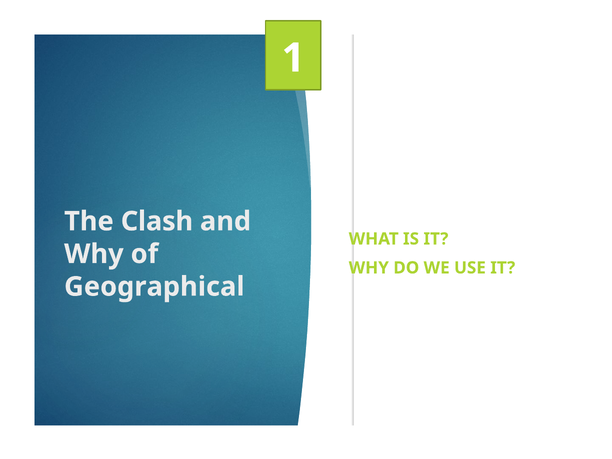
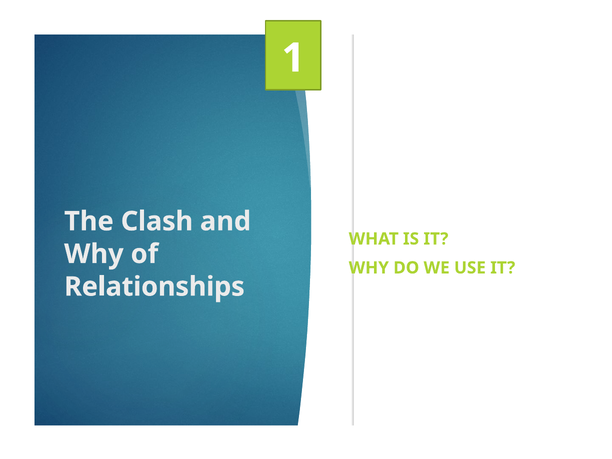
Geographical: Geographical -> Relationships (154, 287)
